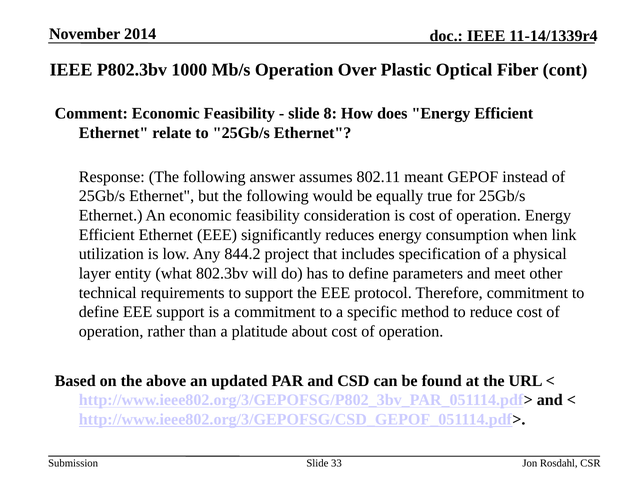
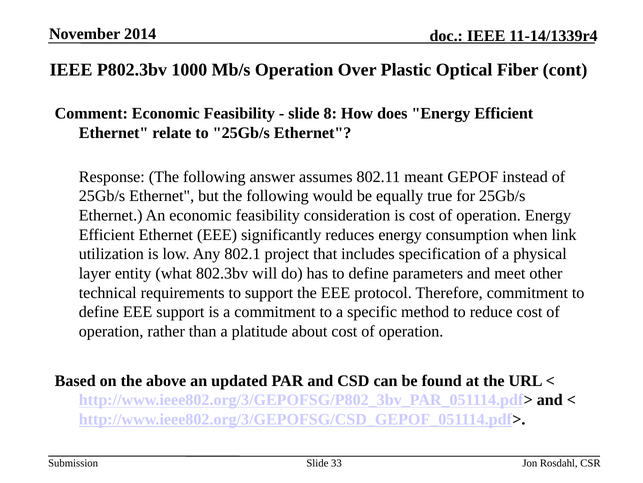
844.2: 844.2 -> 802.1 (243, 254)
